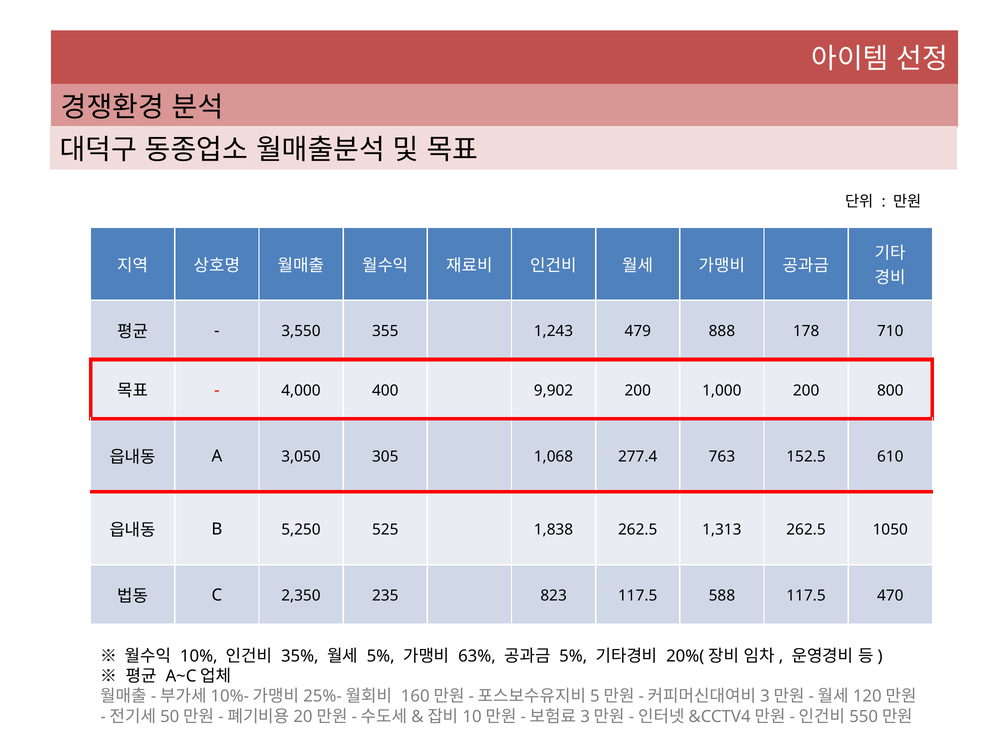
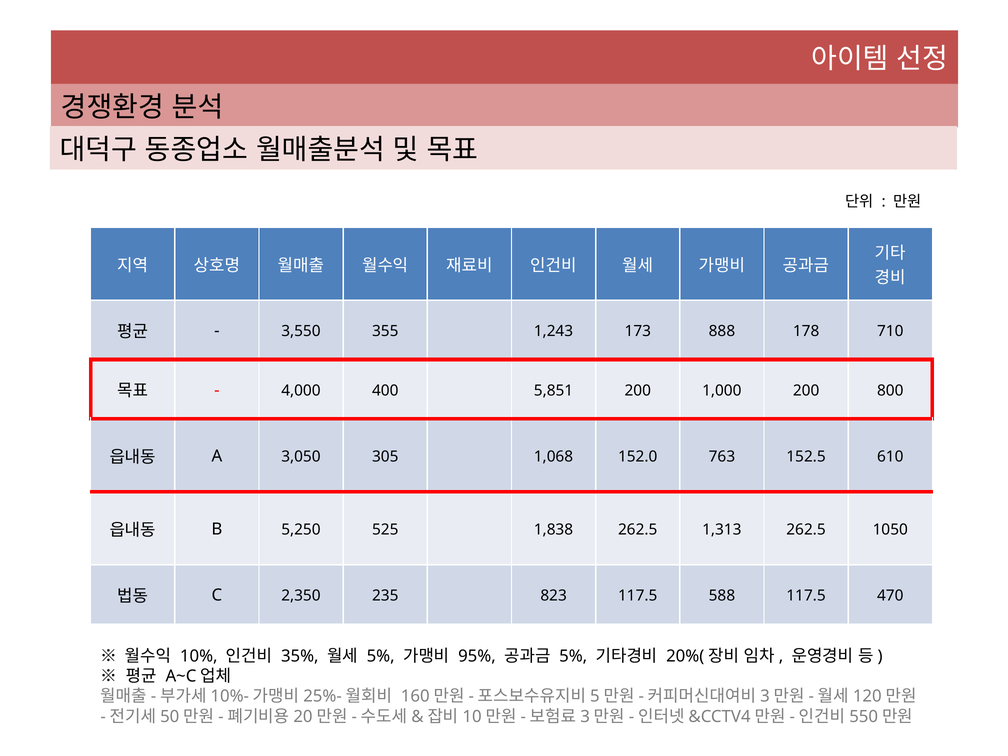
479: 479 -> 173 (638, 331)
9,902: 9,902 -> 5,851 (554, 390)
277.4: 277.4 -> 152.0 (638, 457)
63%: 63% -> 95% (477, 656)
